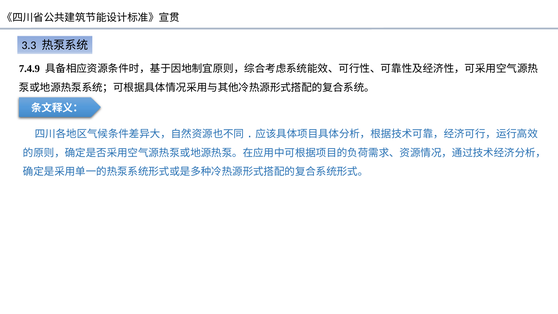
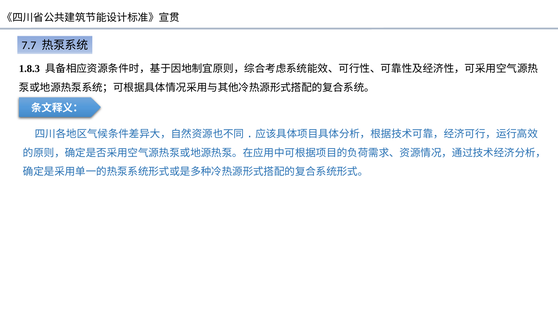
3.3: 3.3 -> 7.7 (29, 45)
7.4.9: 7.4.9 -> 1.8.3 (29, 69)
